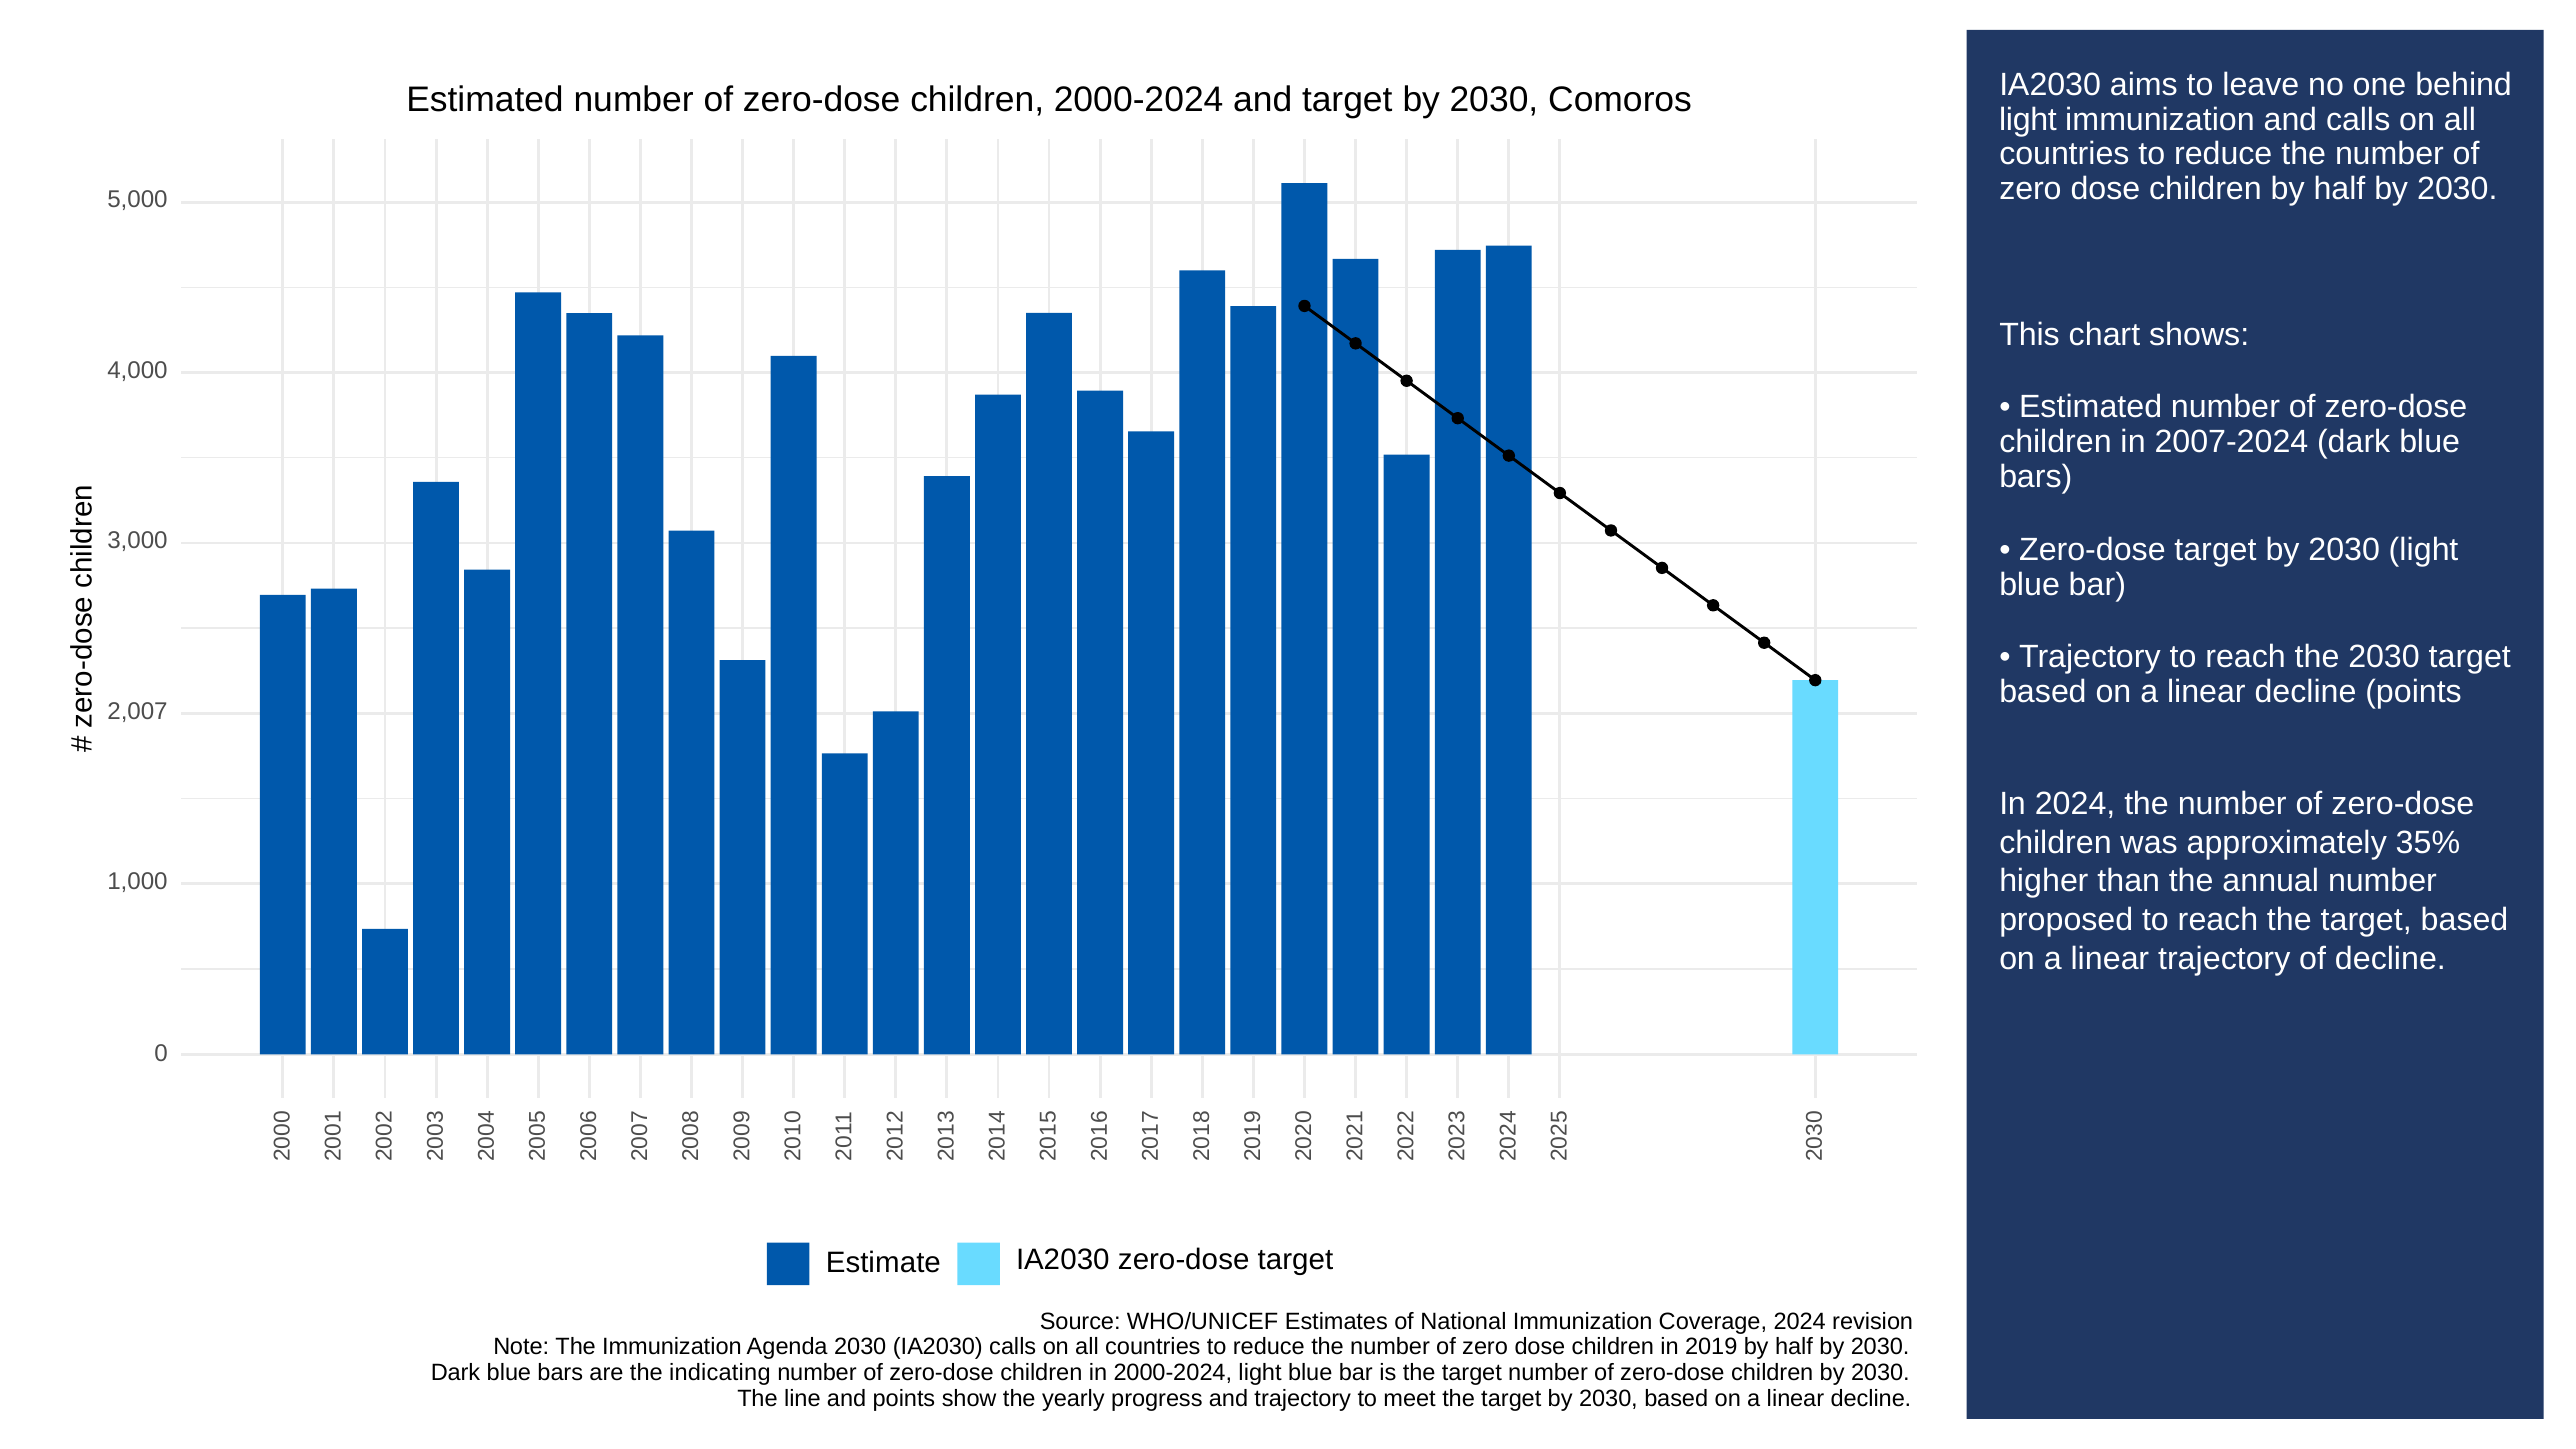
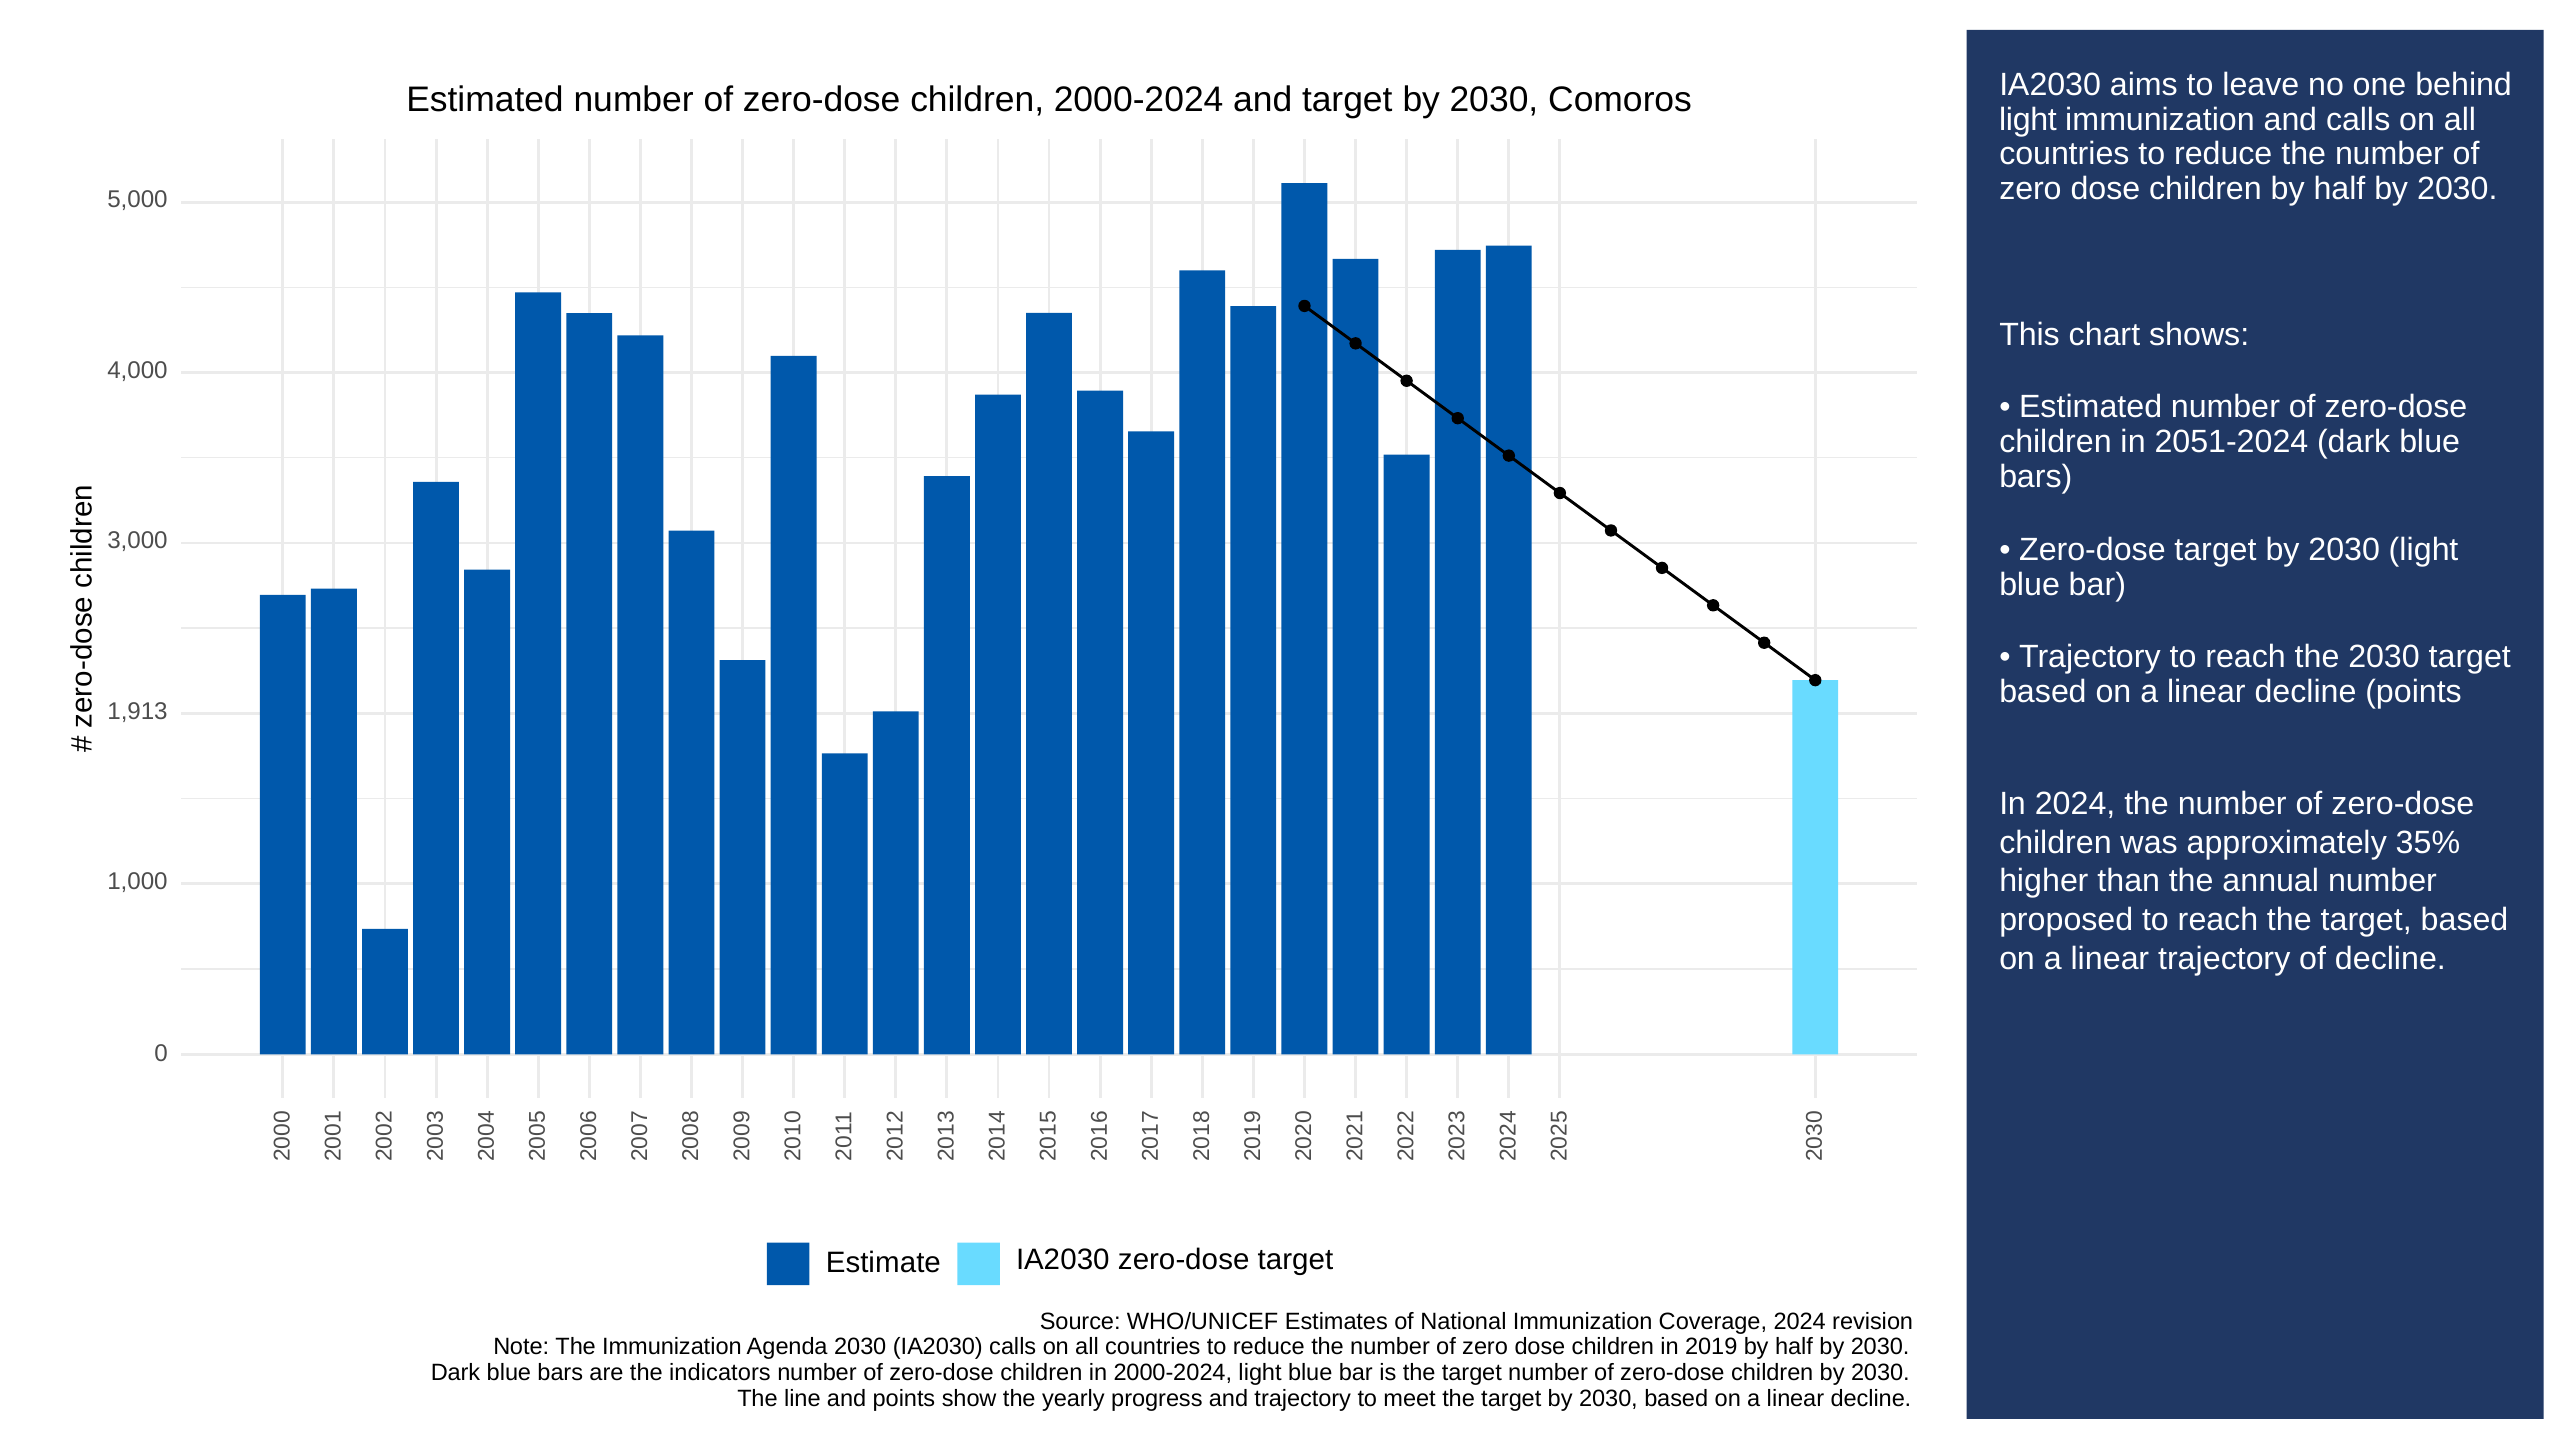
2007-2024: 2007-2024 -> 2051-2024 (2231, 442)
2,007: 2,007 -> 1,913 (138, 711)
indicating: indicating -> indicators (720, 1373)
